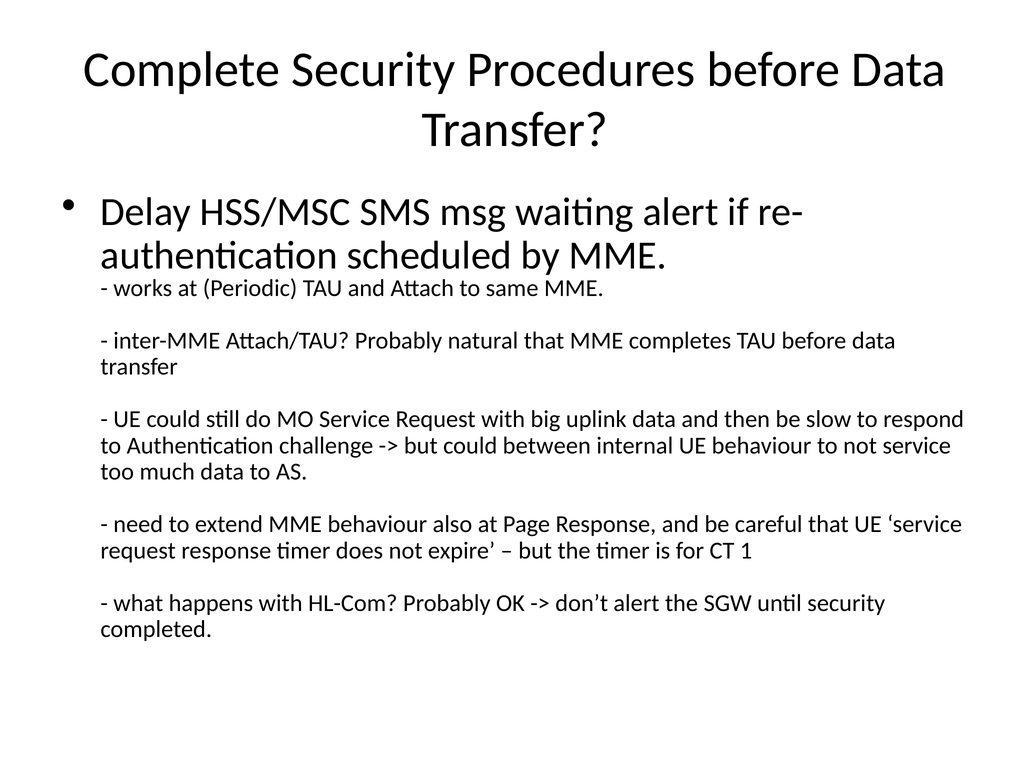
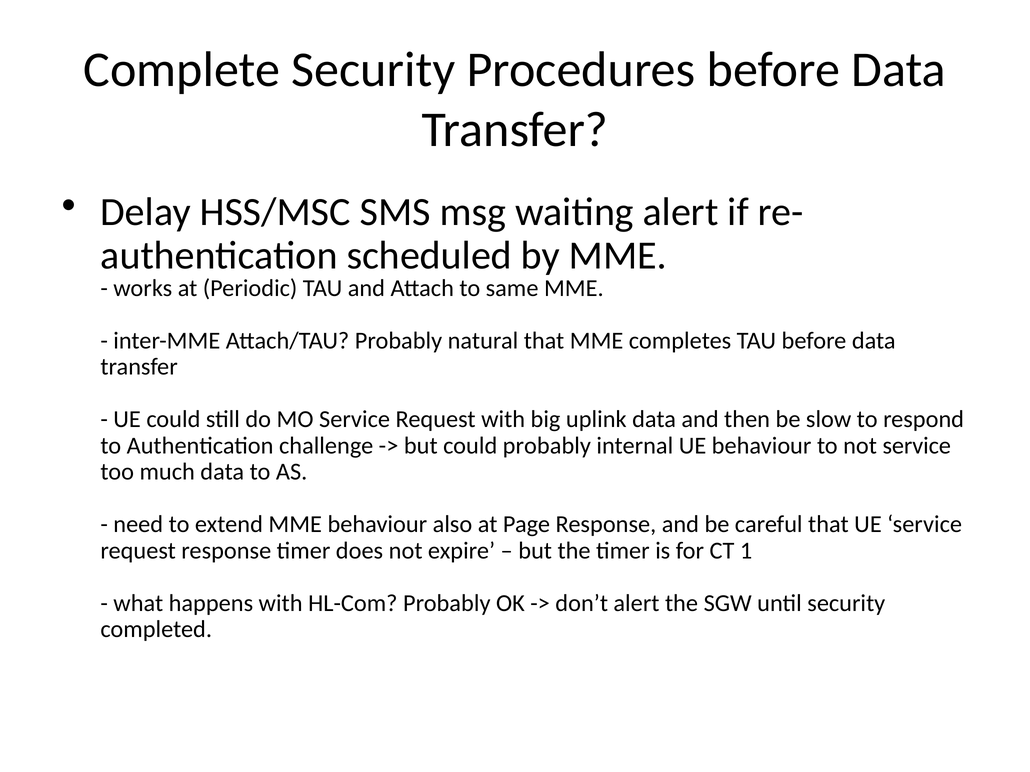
could between: between -> probably (547, 446)
